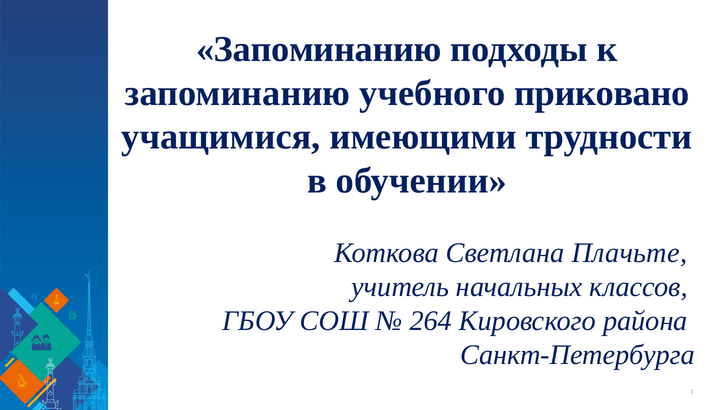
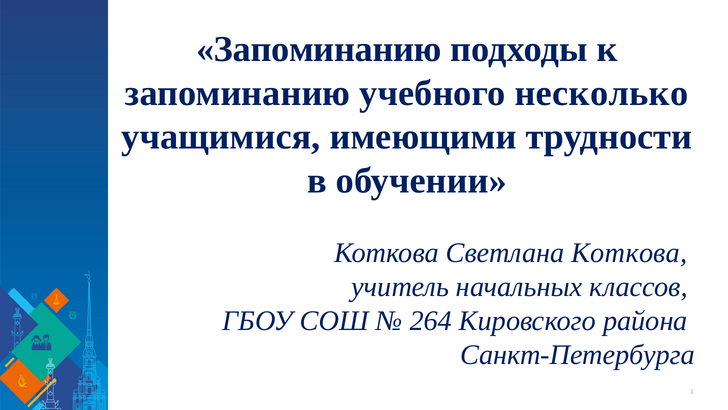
приковано: приковано -> несколько (601, 93)
Светлана Плачьте: Плачьте -> Коткова (629, 253)
